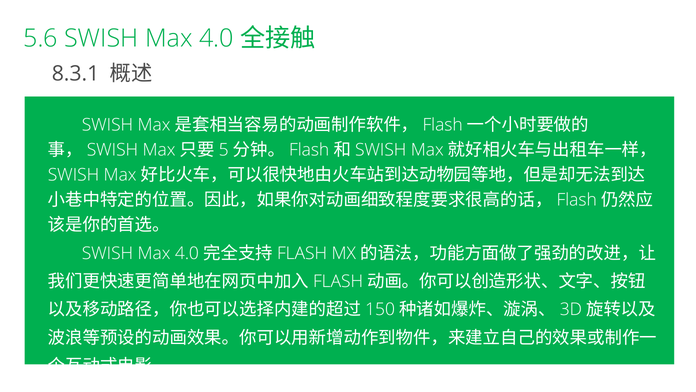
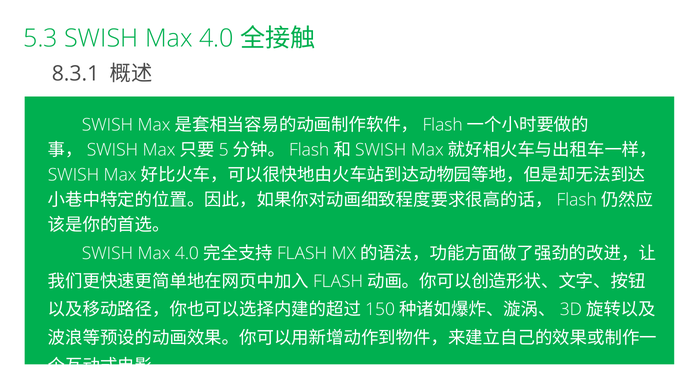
5.6: 5.6 -> 5.3 (41, 38)
